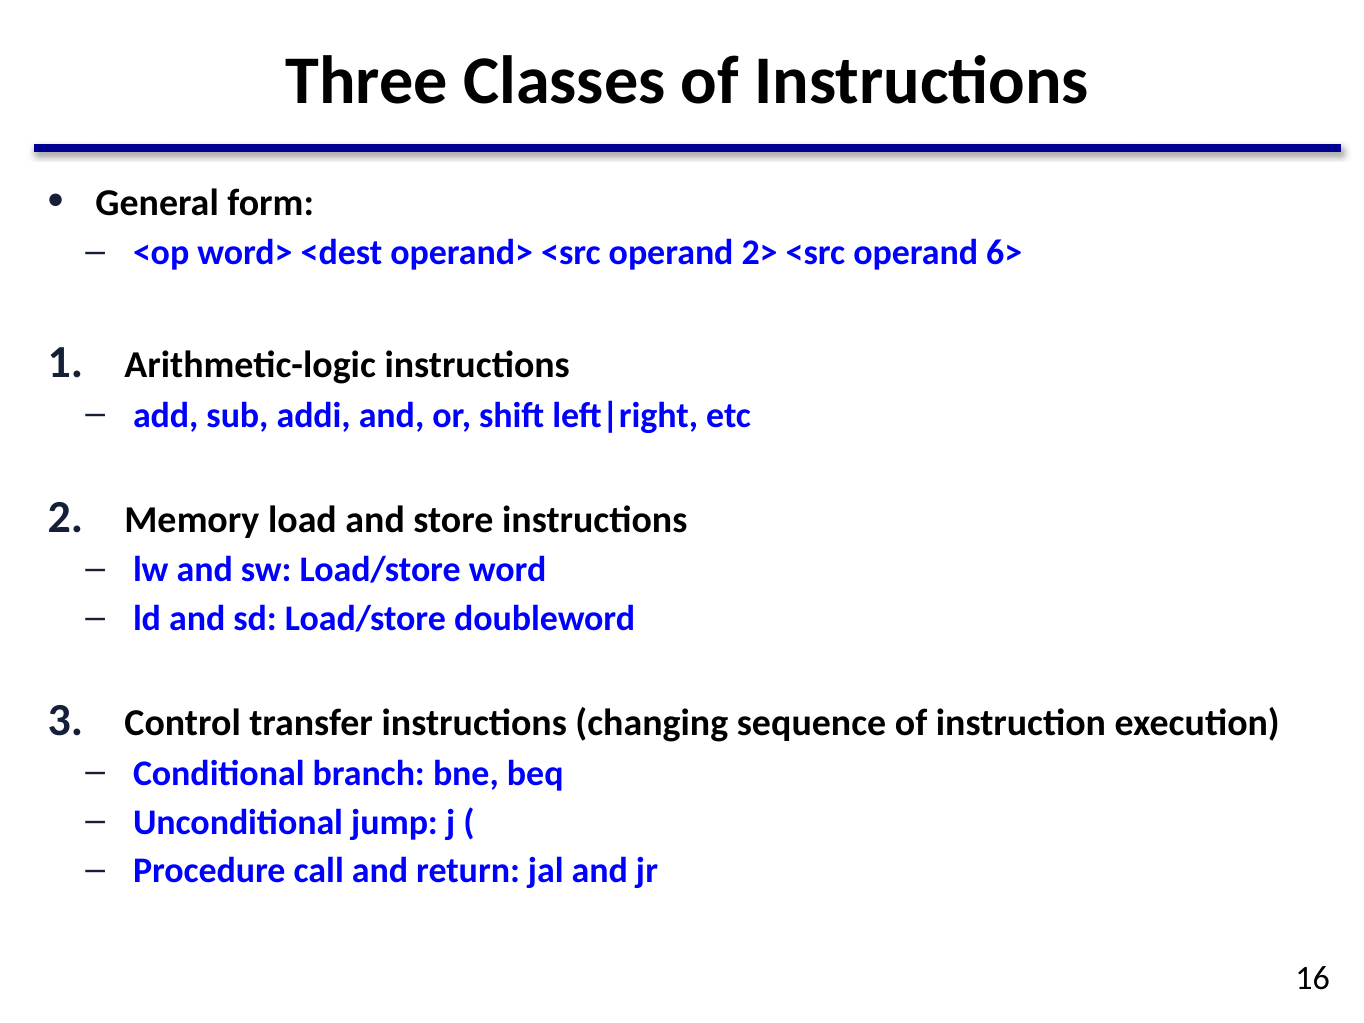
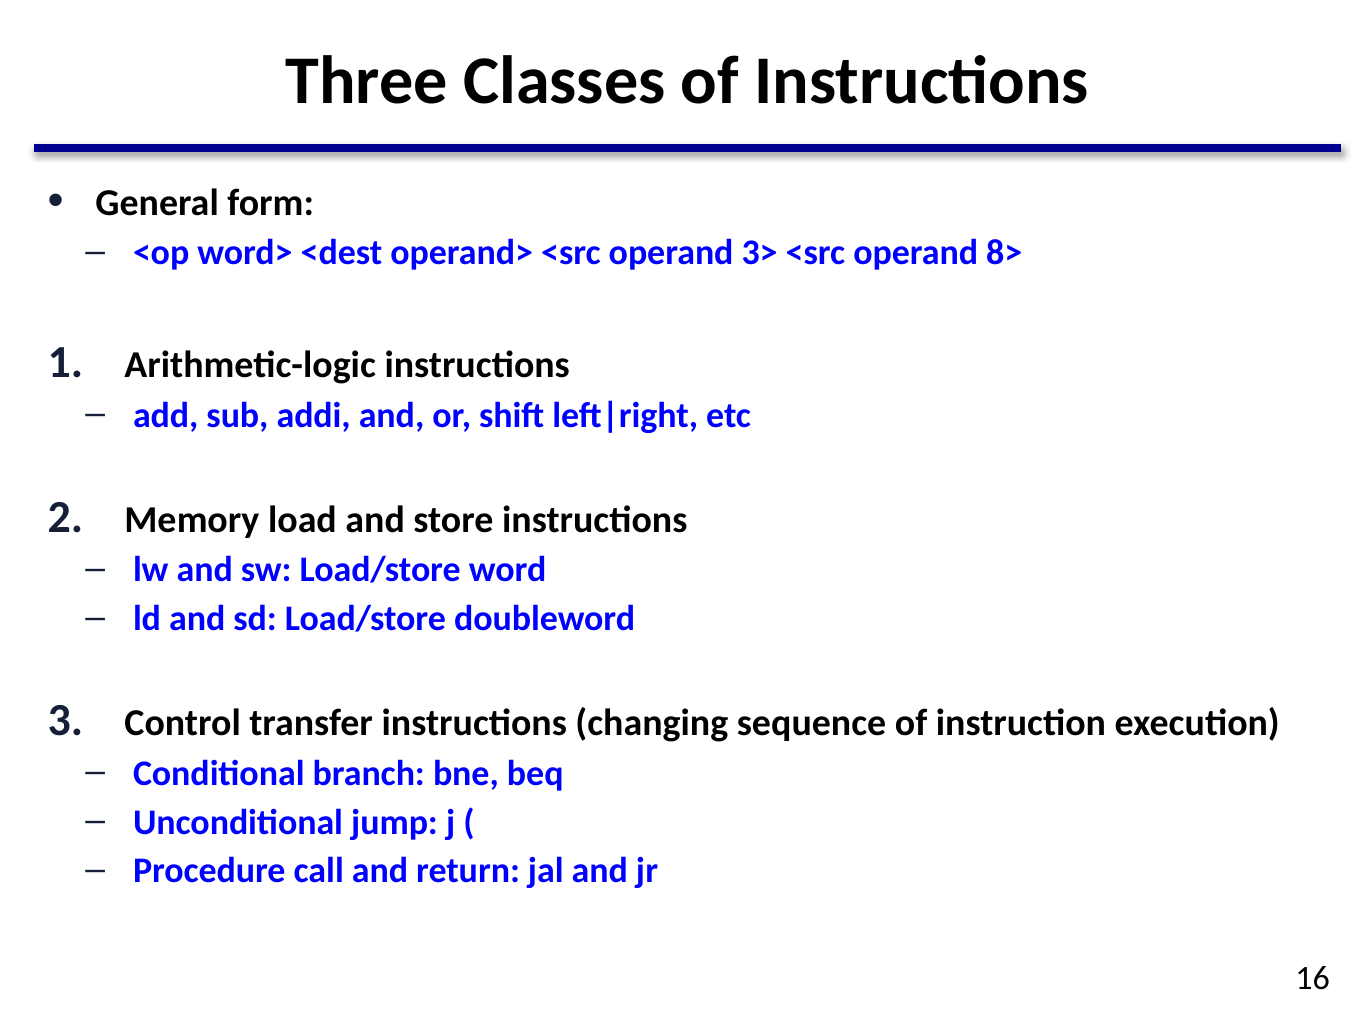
2>: 2> -> 3> (760, 253)
6>: 6> -> 8> (1004, 253)
